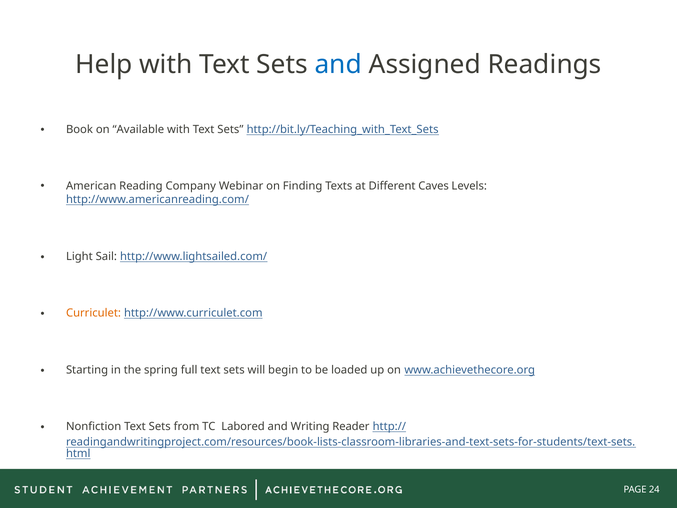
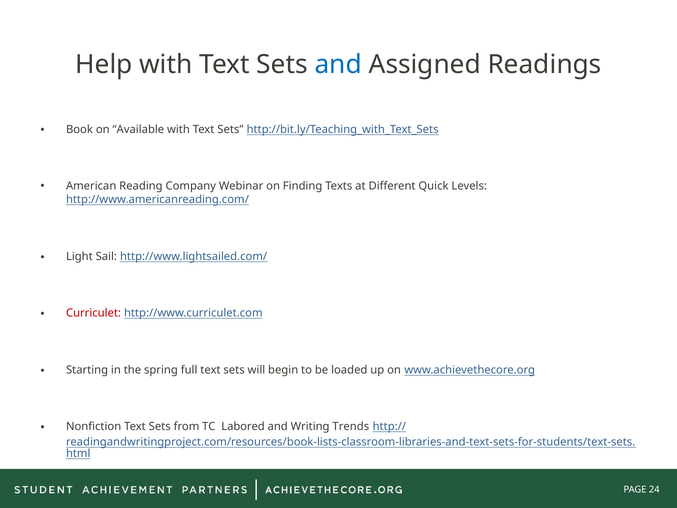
Caves: Caves -> Quick (433, 186)
Curriculet colour: orange -> red (94, 313)
Reader: Reader -> Trends (351, 427)
